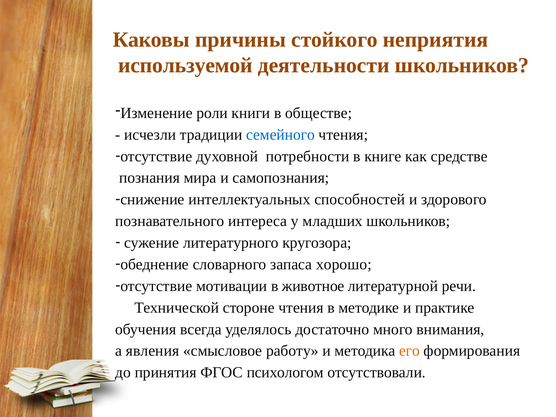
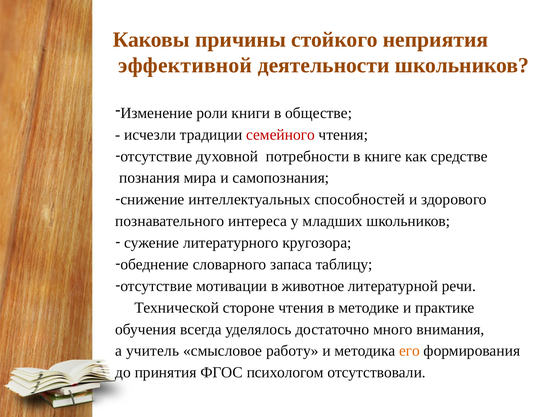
используемой: используемой -> эффективной (185, 65)
семейного colour: blue -> red (281, 135)
хорошо: хорошо -> таблицу (344, 264)
явления: явления -> учитель (153, 351)
